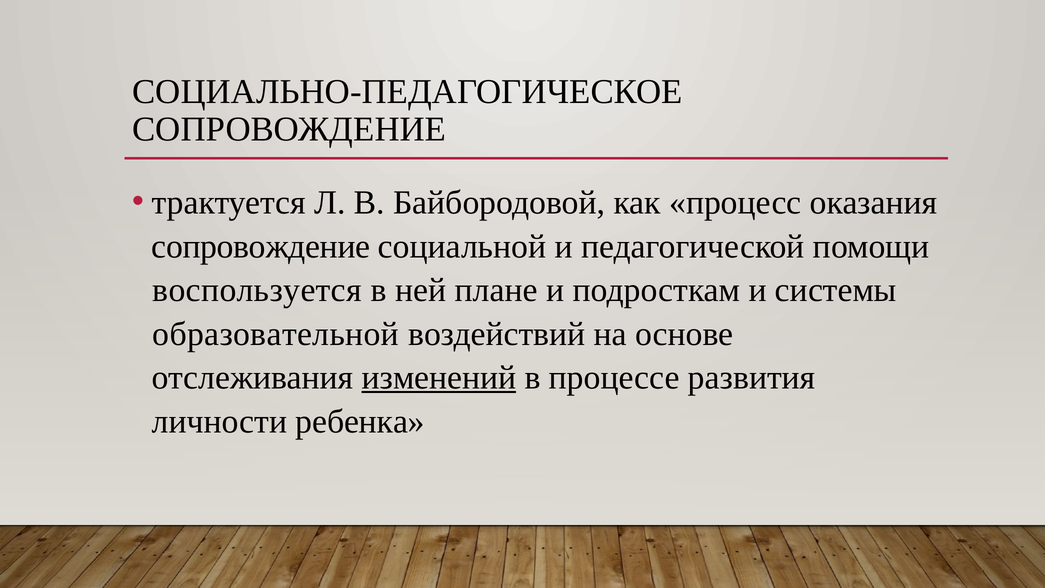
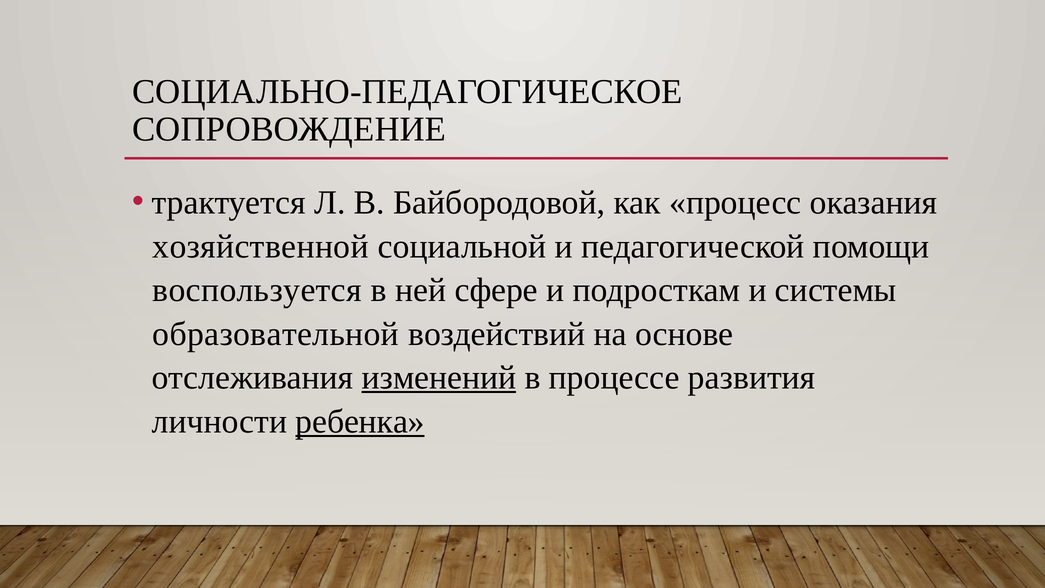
сопровождение: сопровождение -> хозяйственной (261, 246)
плане: плане -> сфере (496, 290)
ребенка underline: none -> present (360, 421)
